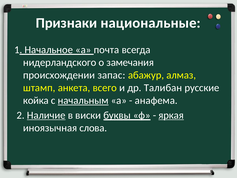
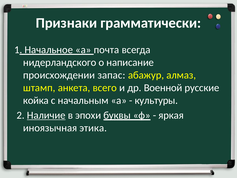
национальные: национальные -> грамматически (151, 23)
замечания: замечания -> написание (130, 62)
Талибан: Талибан -> Военной (163, 88)
начальным underline: present -> none (83, 100)
анафема: анафема -> культуры (156, 100)
виски: виски -> эпохи (88, 115)
яркая underline: present -> none (171, 115)
слова: слова -> этика (93, 128)
